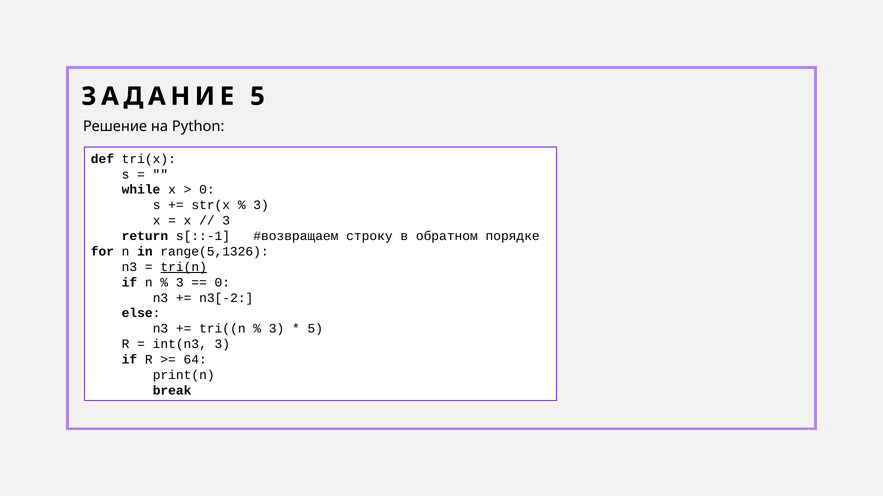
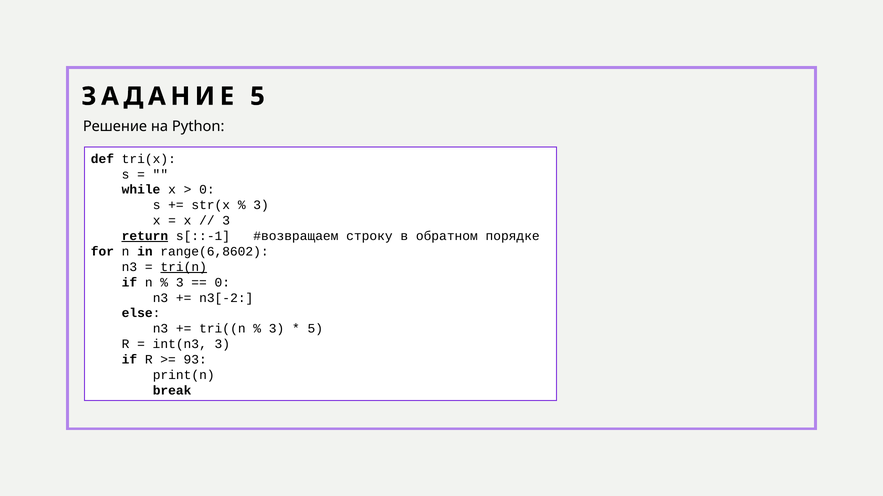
return underline: none -> present (145, 236)
range(5,1326: range(5,1326 -> range(6,8602 (215, 252)
64: 64 -> 93 (195, 360)
